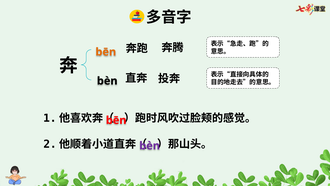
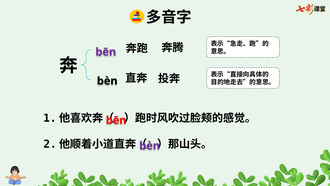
bēn colour: orange -> purple (106, 52)
